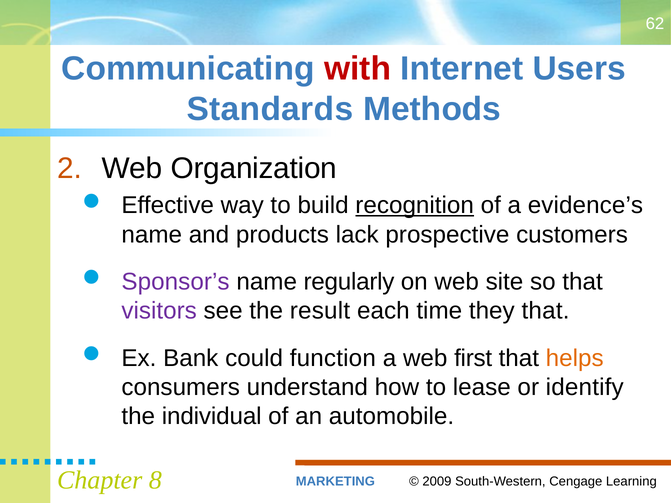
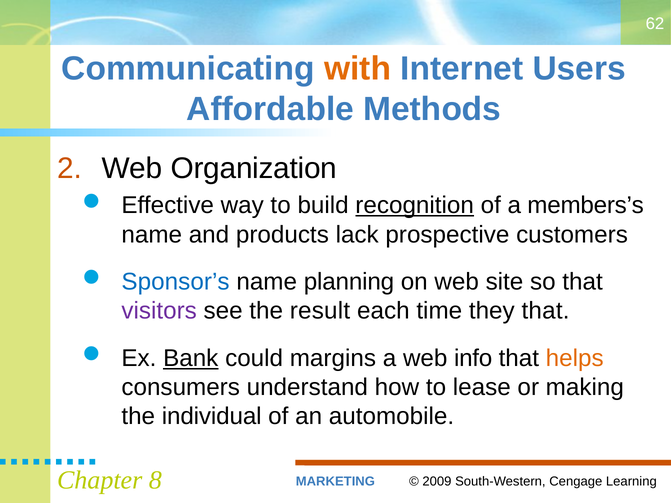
with colour: red -> orange (358, 69)
Standards: Standards -> Affordable (270, 109)
evidence’s: evidence’s -> members’s (586, 206)
Sponsor’s colour: purple -> blue (176, 282)
regularly: regularly -> planning (349, 282)
Bank underline: none -> present (191, 358)
function: function -> margins (333, 358)
first: first -> info (473, 358)
identify: identify -> making (585, 387)
